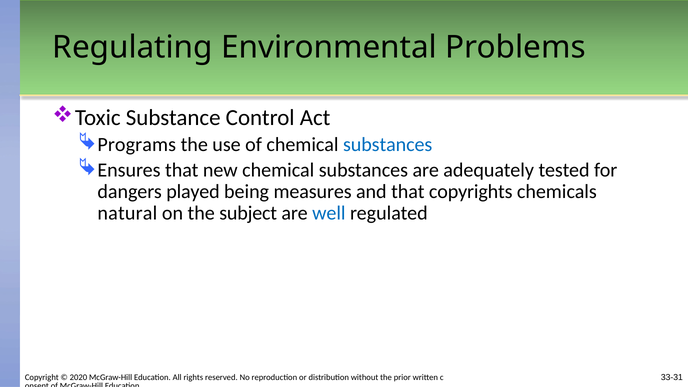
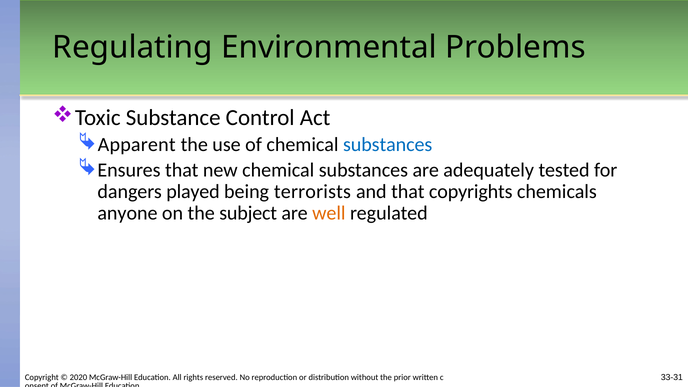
Programs: Programs -> Apparent (137, 145)
measures: measures -> terrorists (312, 192)
natural: natural -> anyone (127, 213)
well colour: blue -> orange (329, 213)
